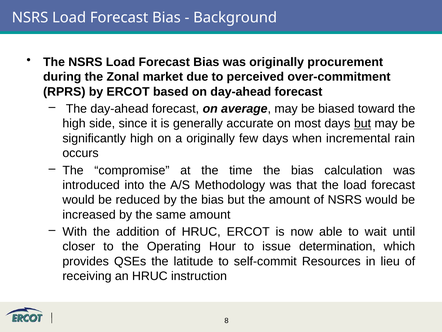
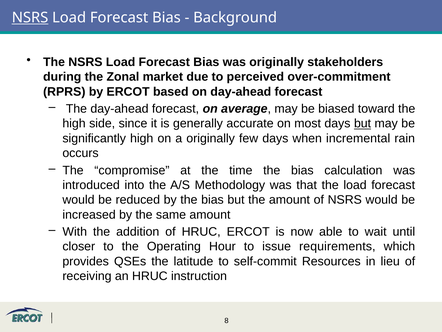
NSRS underline: none -> present (30, 18)
procurement: procurement -> stakeholders (345, 62)
determination: determination -> requirements (337, 246)
